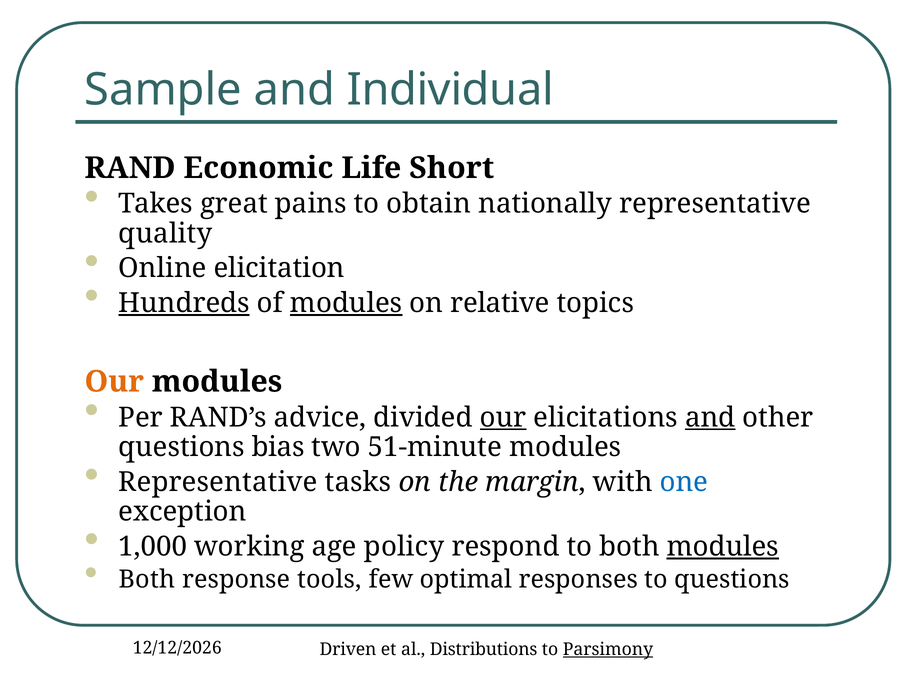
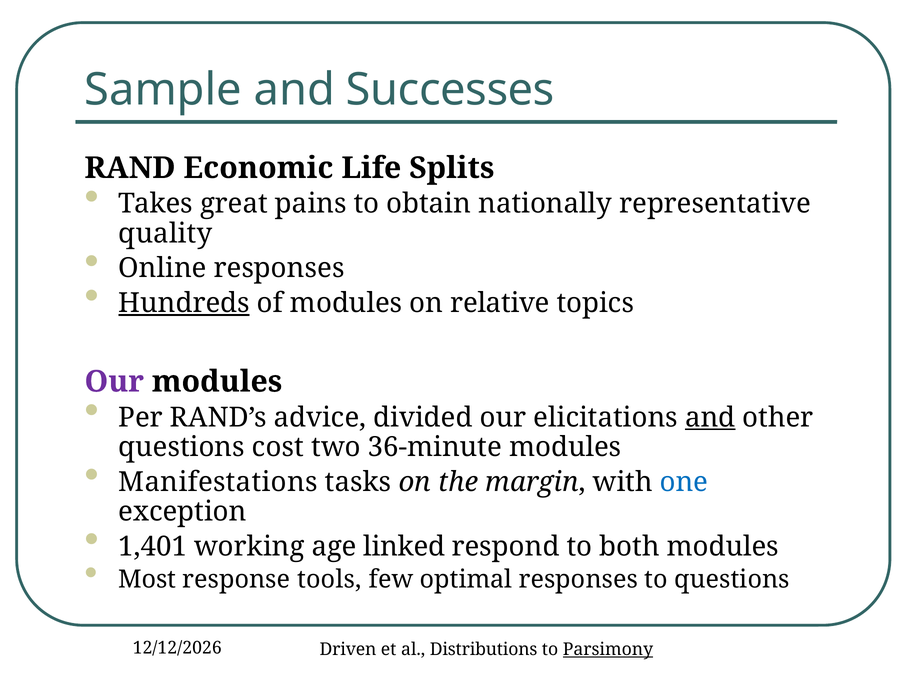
Individual: Individual -> Successes (450, 90)
Short: Short -> Splits (452, 168)
Online elicitation: elicitation -> responses (279, 269)
modules underline: present -> none (346, 303)
Our colour: orange -> purple (114, 382)
our underline: present -> none (503, 418)
bias: bias -> cost (278, 448)
51-minute: 51-minute -> 36-minute (435, 448)
Representative: Representative -> Manifestations (218, 483)
1,000: 1,000 -> 1,401 (153, 547)
policy: policy -> linked (404, 547)
modules underline: present -> none (723, 547)
Both: Both -> Most (147, 580)
